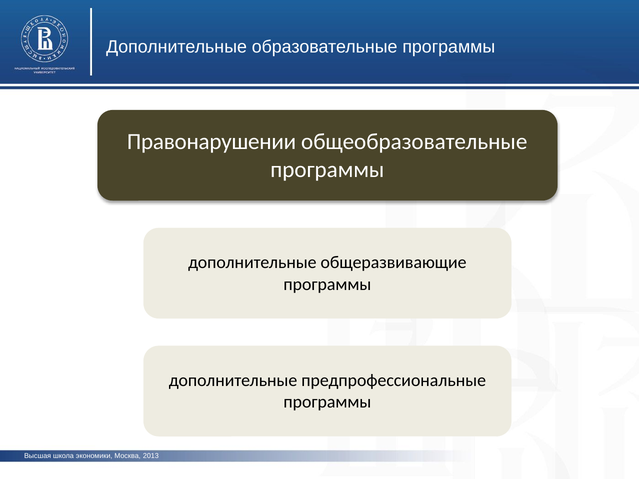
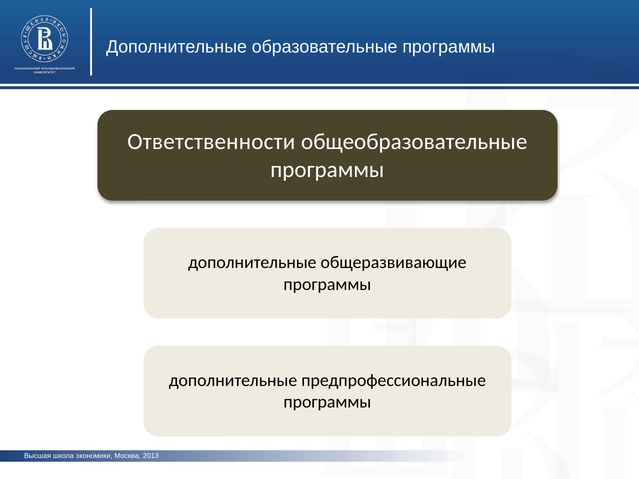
Правонарушении: Правонарушении -> Ответственности (211, 142)
